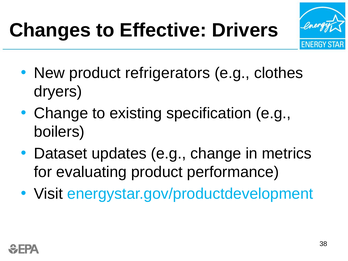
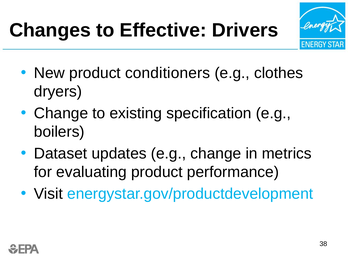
refrigerators: refrigerators -> conditioners (168, 73)
